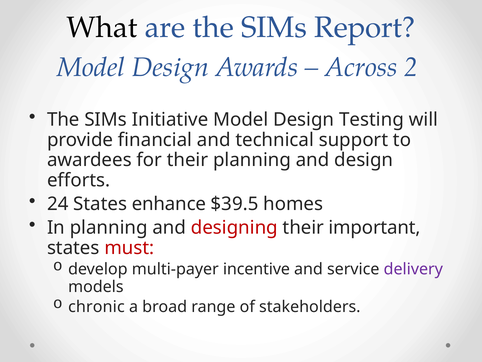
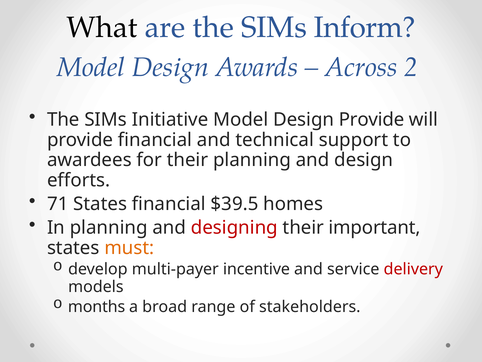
Report: Report -> Inform (365, 27)
Design Testing: Testing -> Provide (372, 119)
24: 24 -> 71 (58, 204)
States enhance: enhance -> financial (169, 204)
must colour: red -> orange (129, 248)
delivery colour: purple -> red (413, 269)
chronic: chronic -> months (97, 307)
